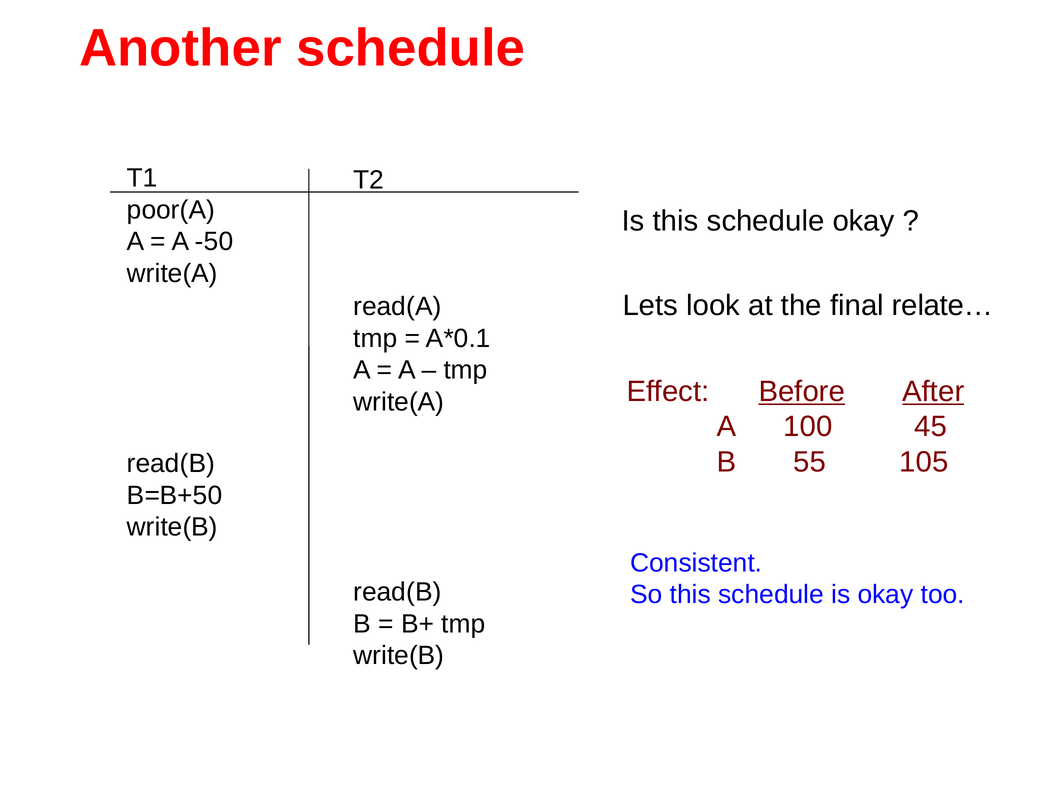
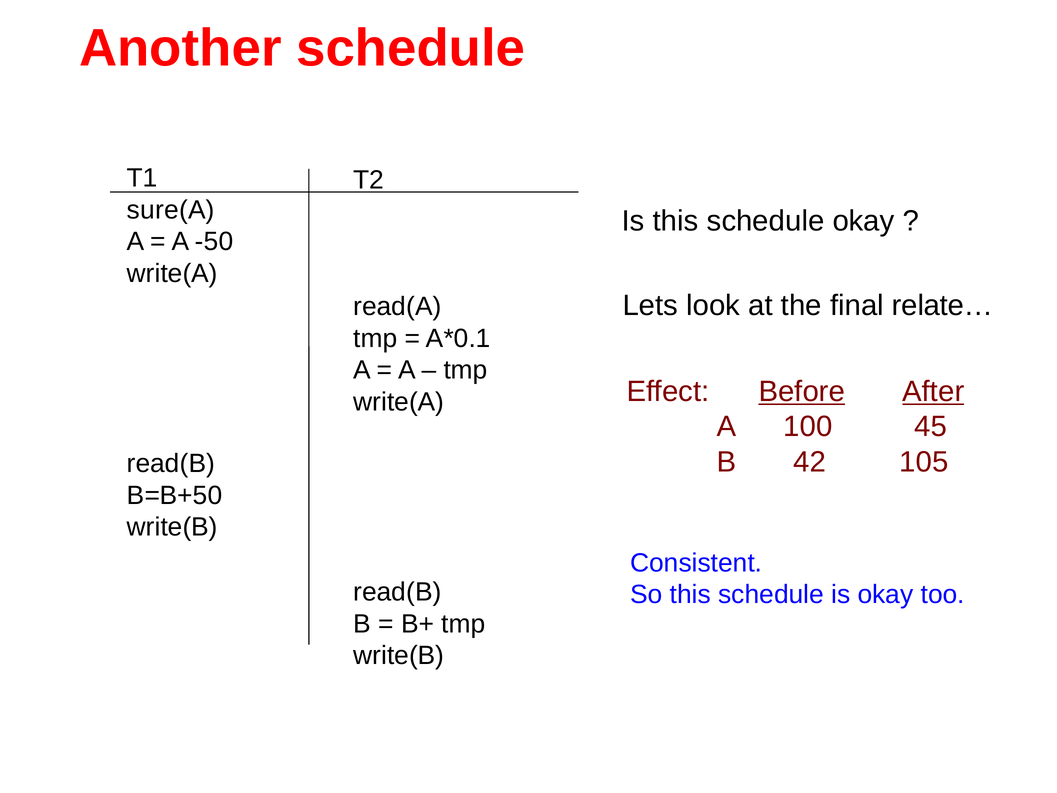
poor(A: poor(A -> sure(A (171, 210)
55: 55 -> 42 (810, 462)
